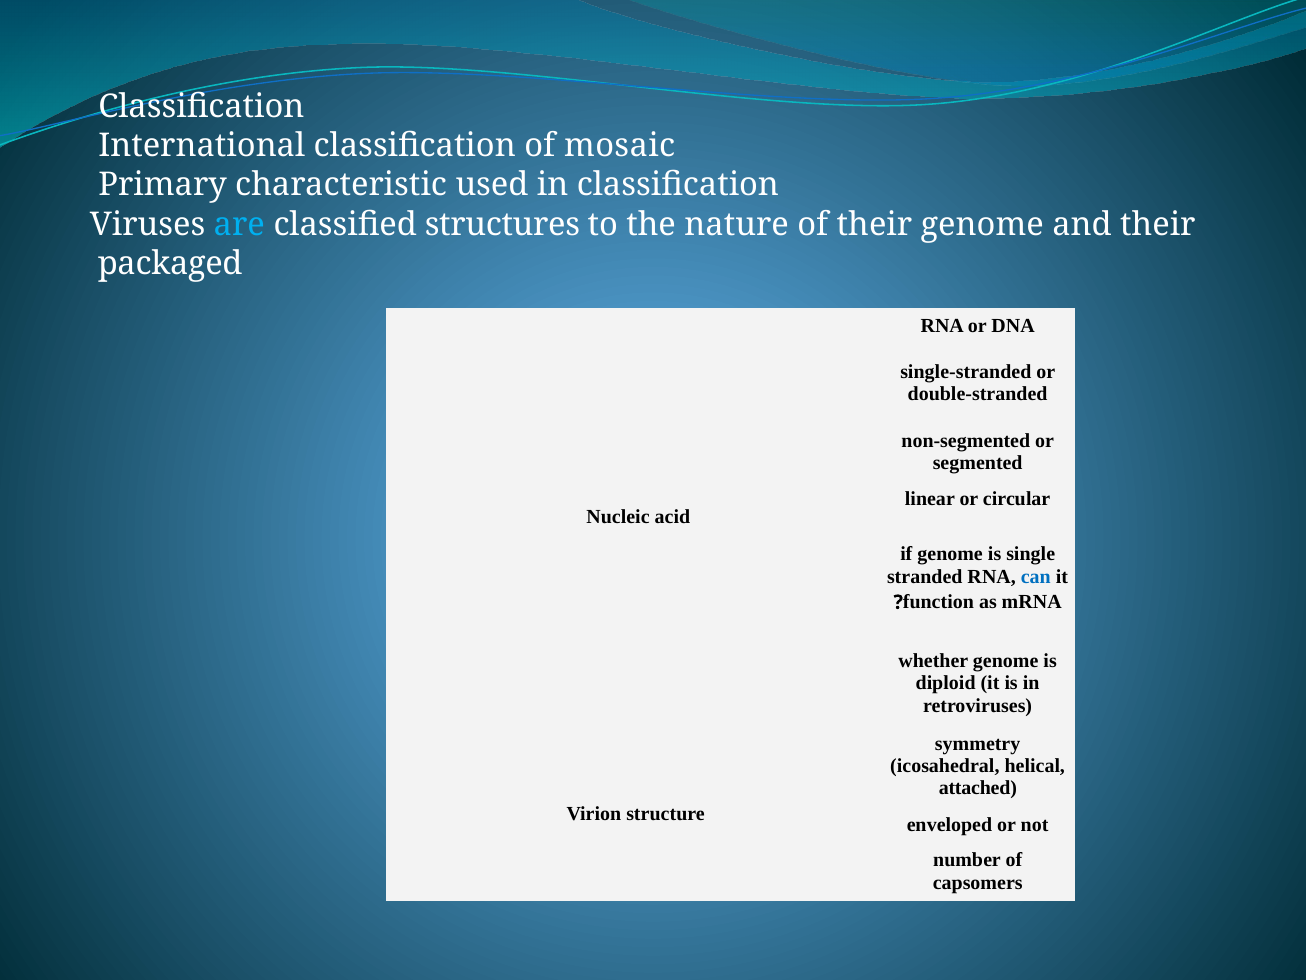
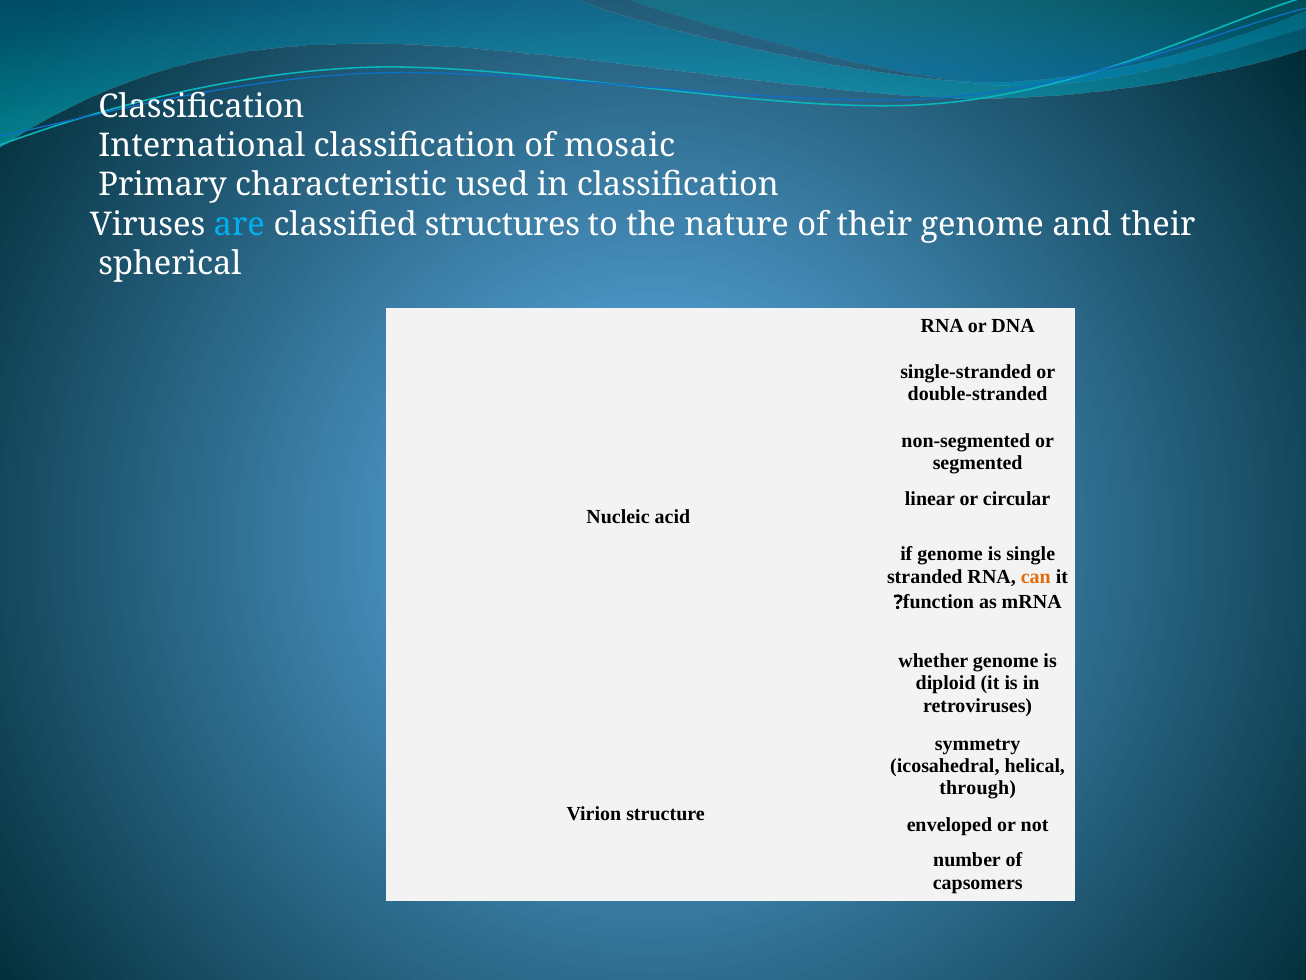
packaged: packaged -> spherical (170, 263)
can colour: blue -> orange (1036, 576)
attached: attached -> through (978, 788)
